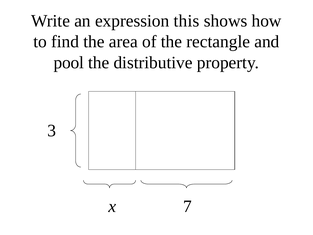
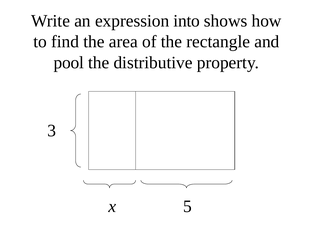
this: this -> into (187, 21)
7: 7 -> 5 (187, 206)
